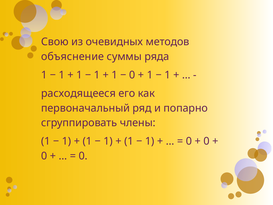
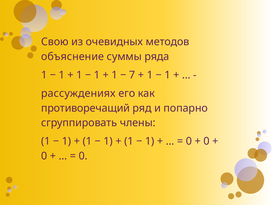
0: 0 -> 7 (132, 75)
расходящееся: расходящееся -> рассуждениях (78, 93)
первоначальный: первоначальный -> противоречащий (86, 108)
